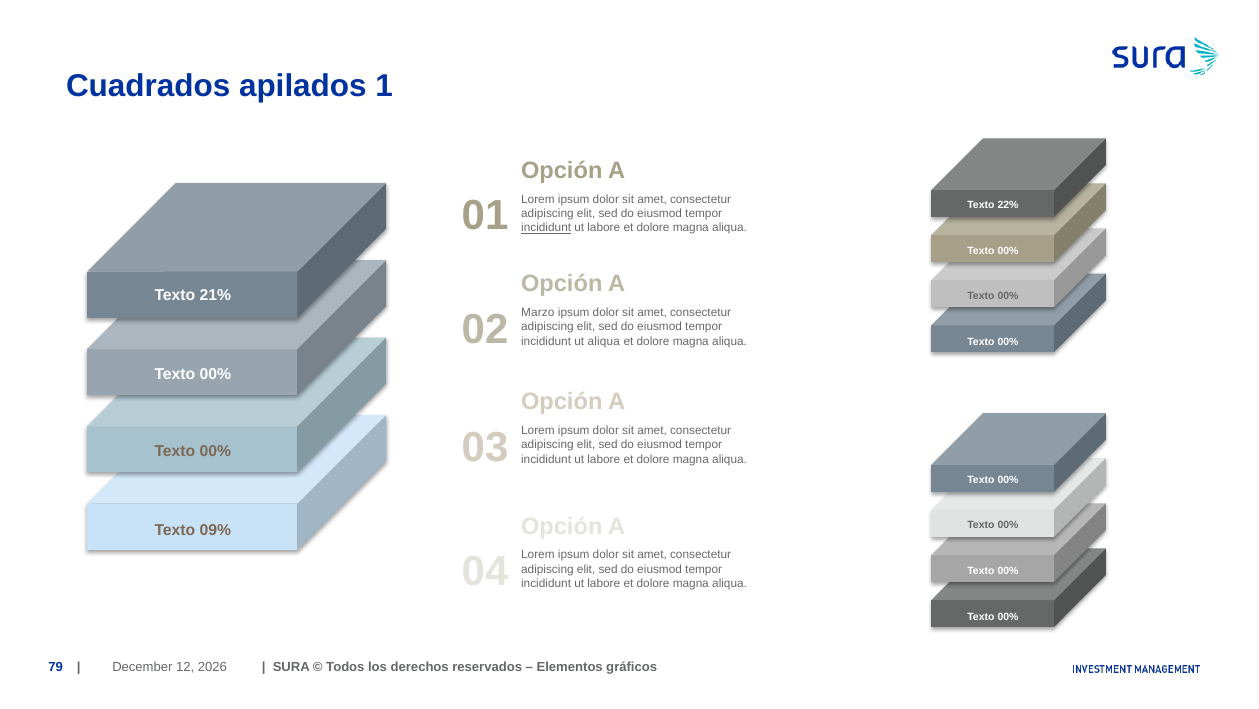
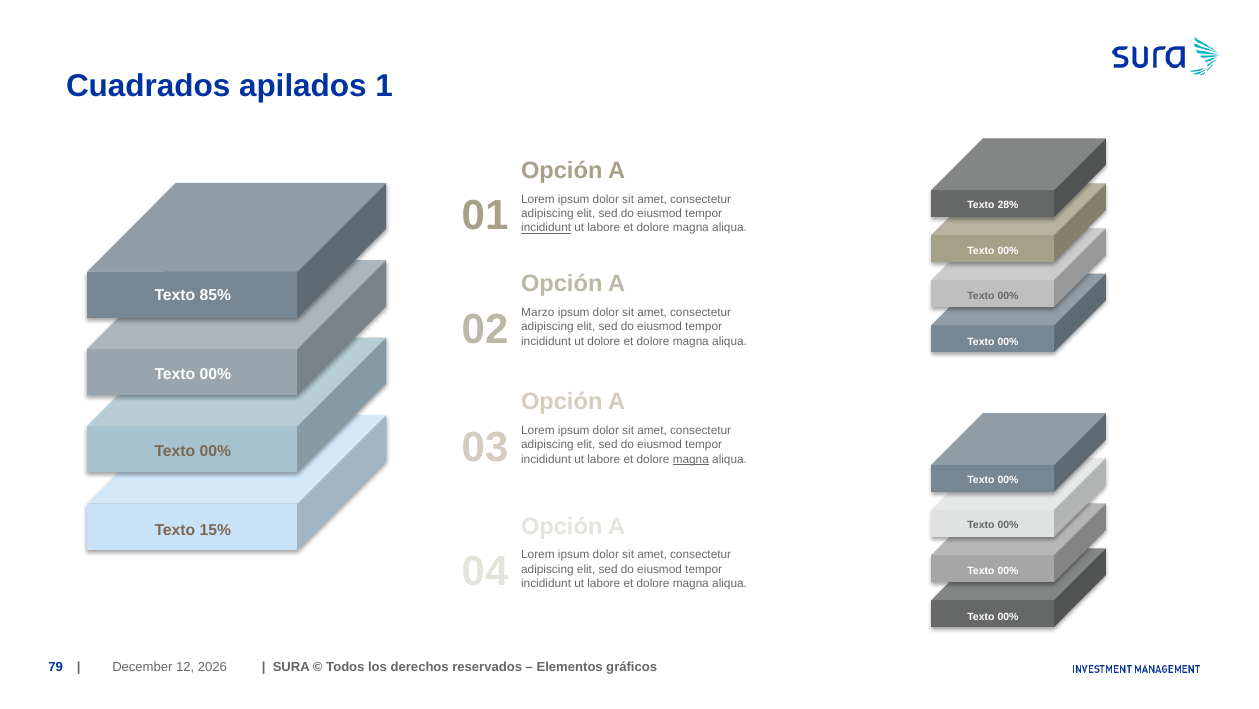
22%: 22% -> 28% (1008, 205)
21%: 21% -> 85% (215, 295)
ut aliqua: aliqua -> dolore (604, 341)
magna underline: none -> present (691, 459)
09%: 09% -> 15% (215, 530)
